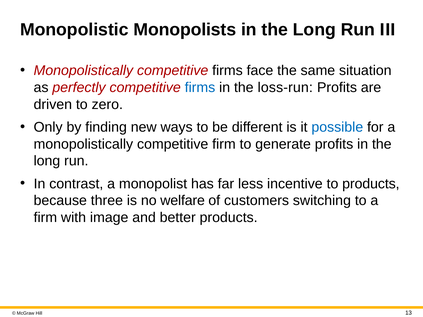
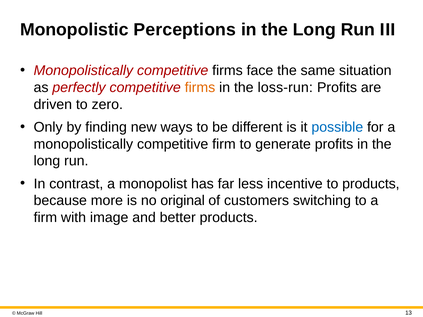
Monopolists: Monopolists -> Perceptions (185, 30)
firms colour: blue -> orange (200, 88)
three: three -> more (107, 201)
welfare: welfare -> original (183, 201)
